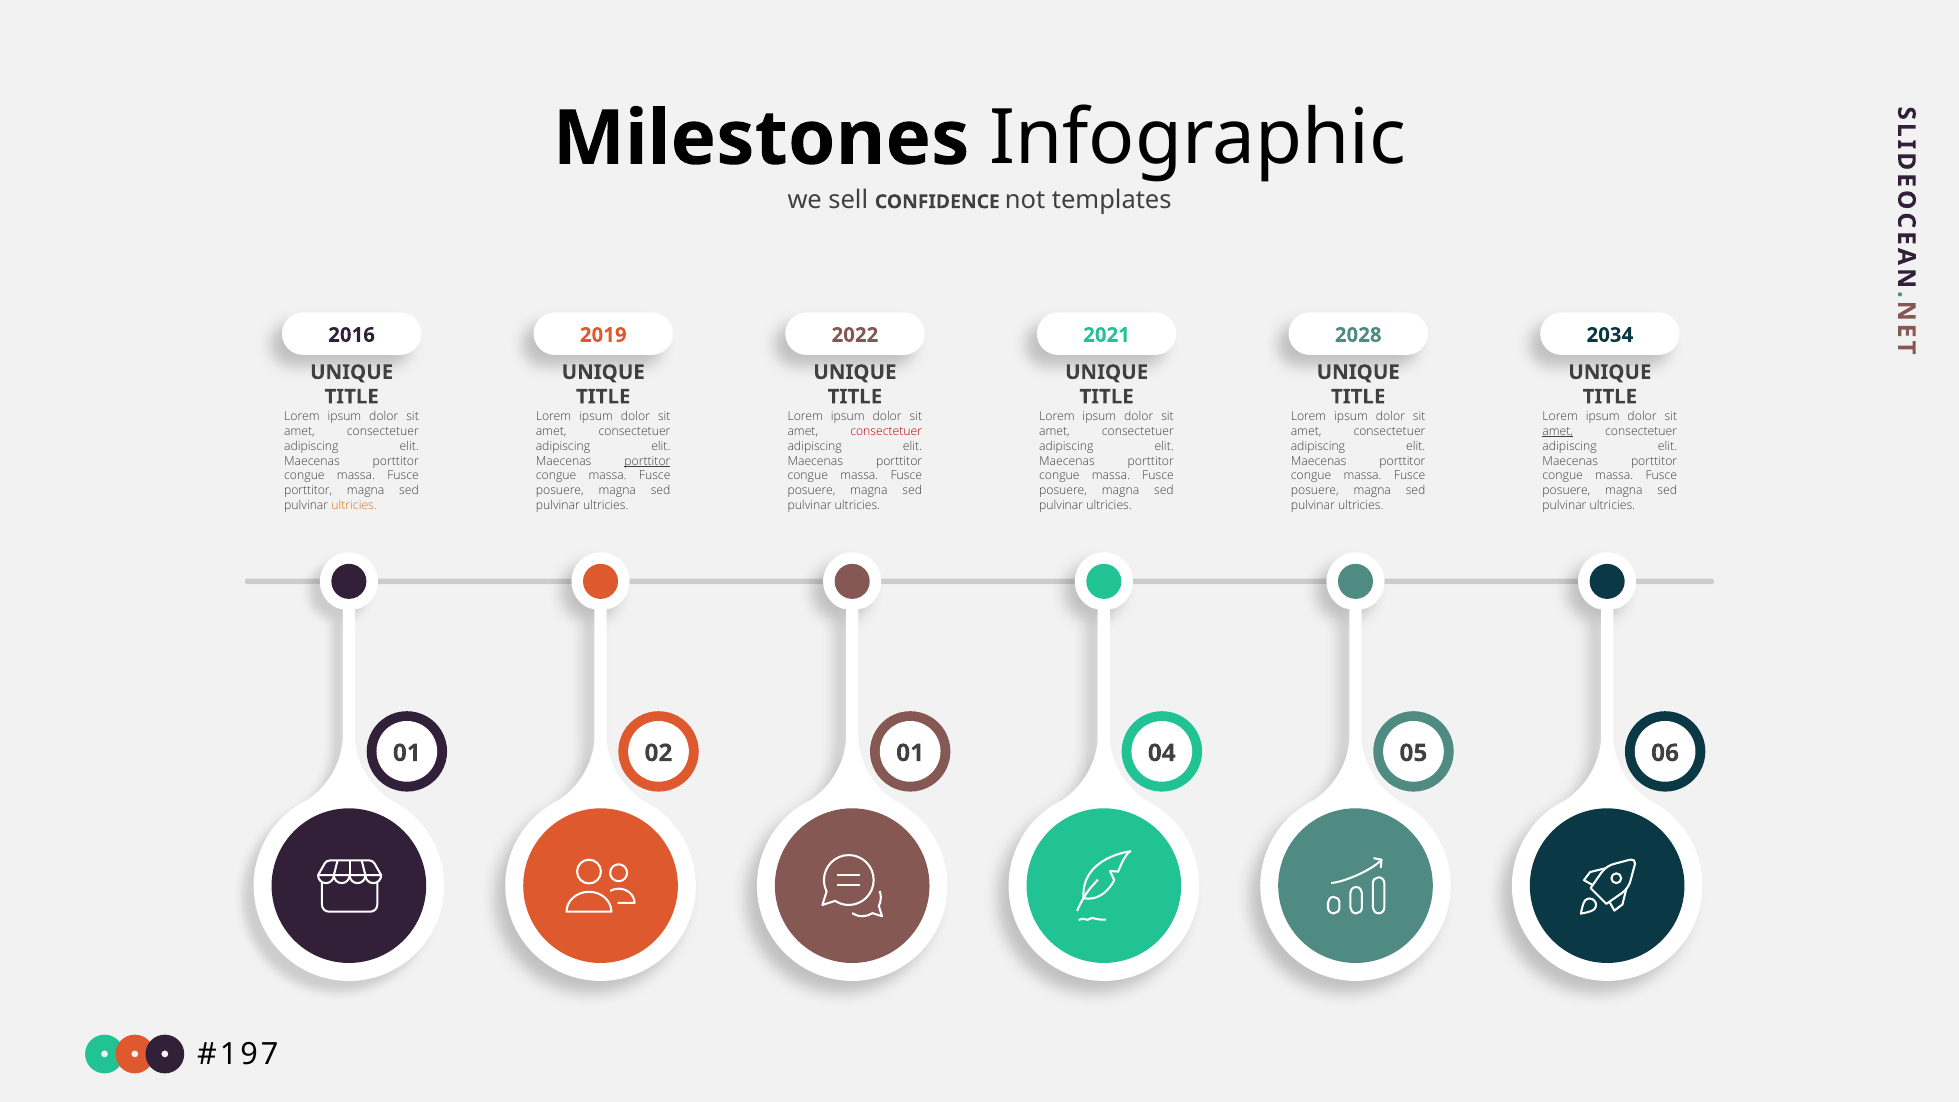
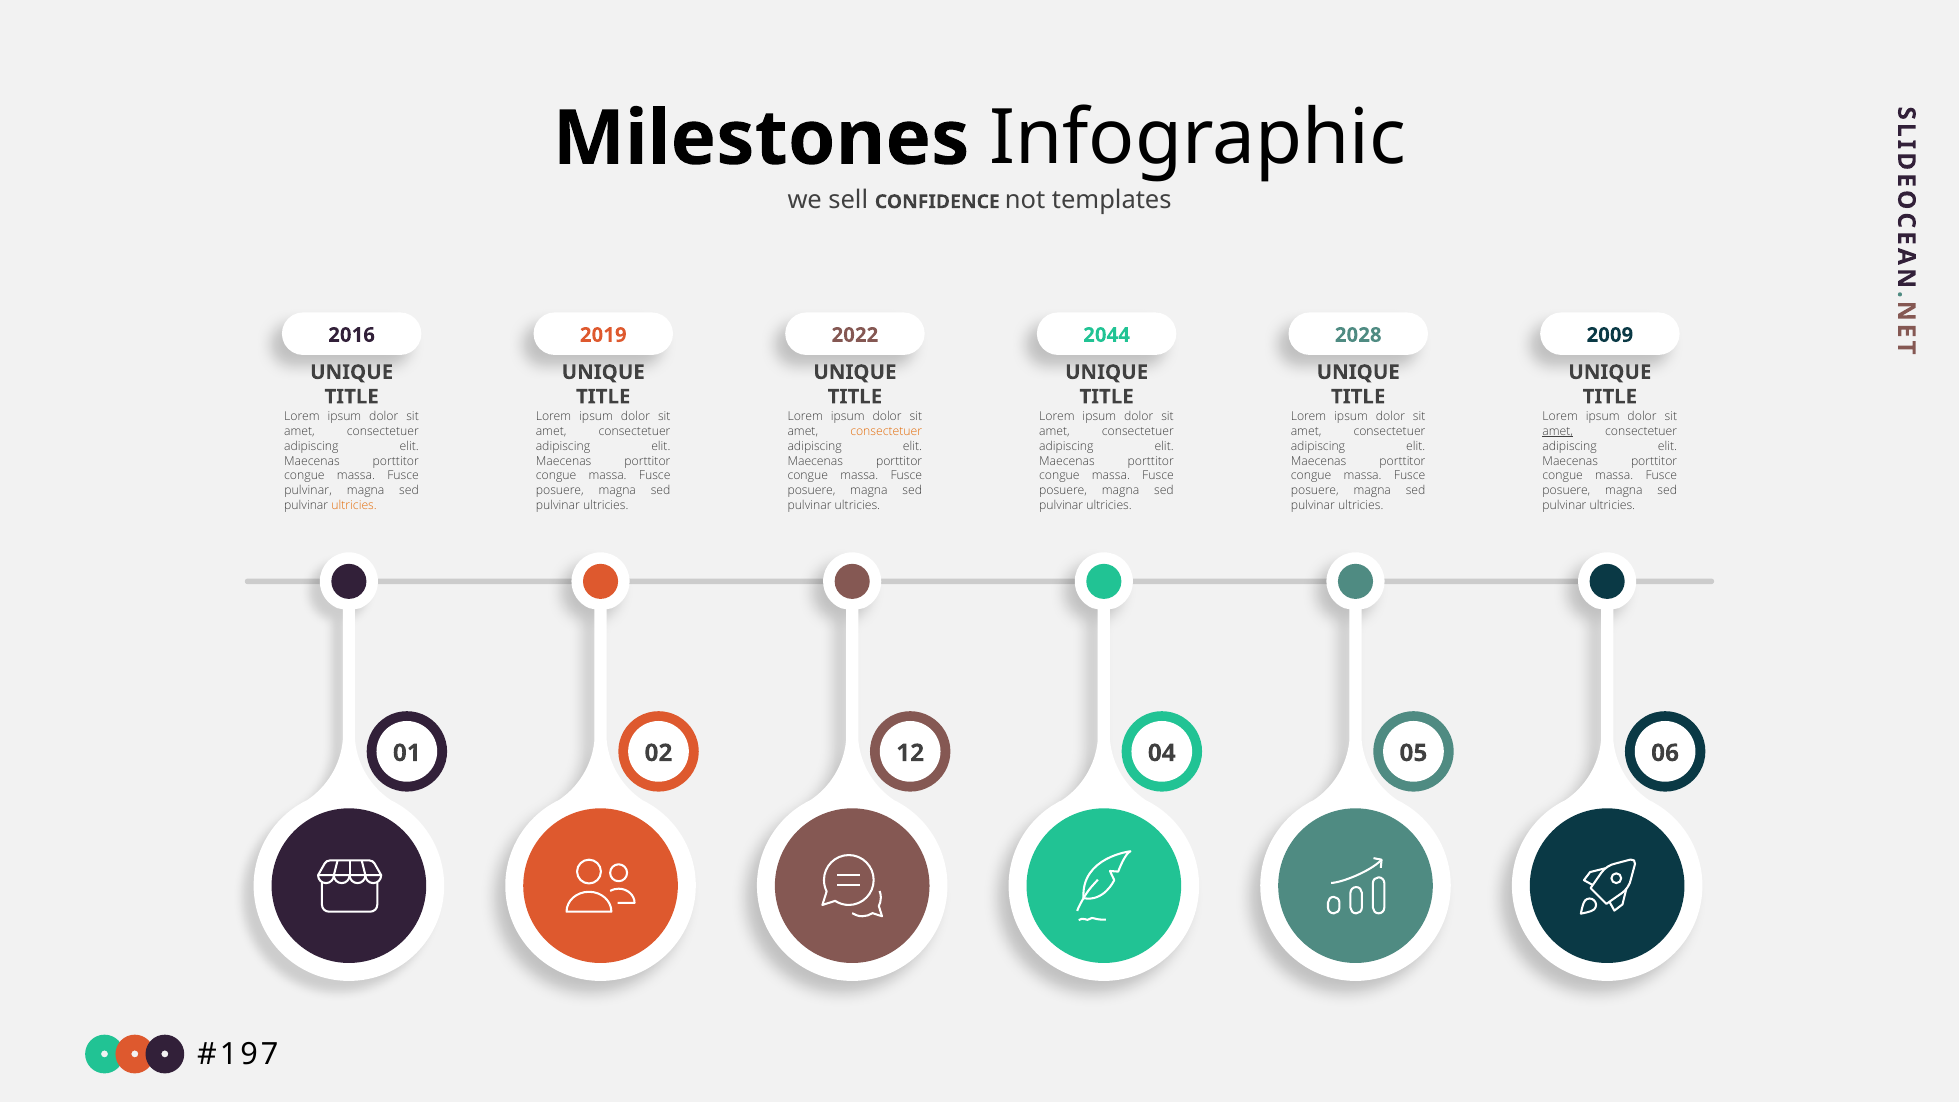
2021: 2021 -> 2044 (1107, 335)
2034: 2034 -> 2009 (1610, 335)
consectetuer colour: red -> orange (886, 432)
porttitor underline: present -> none (647, 461)
porttitor: porttitor -> pulvinar (308, 490)
02 01: 01 -> 12 (910, 753)
